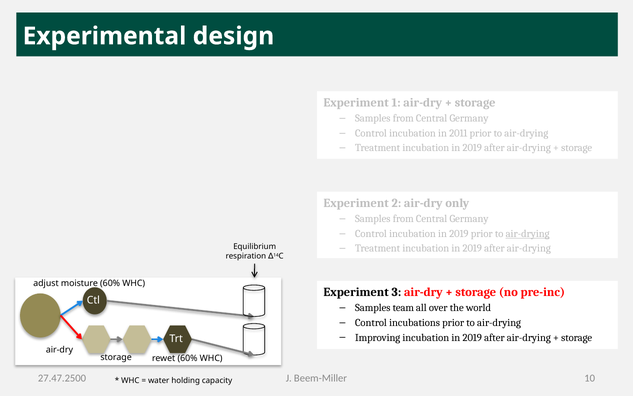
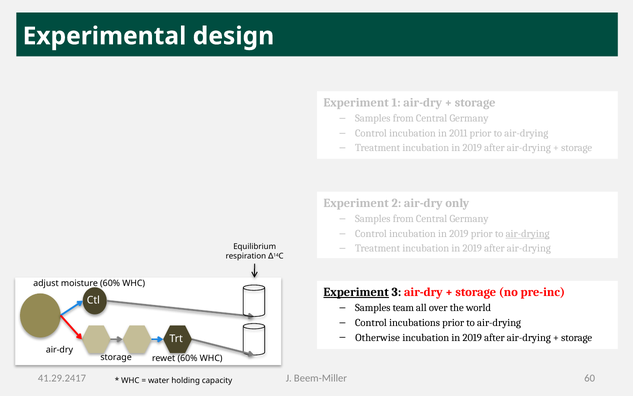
Experiment underline: none -> present (356, 292)
Improving: Improving -> Otherwise (378, 337)
10: 10 -> 60 (590, 378)
27.47.2500: 27.47.2500 -> 41.29.2417 (62, 378)
